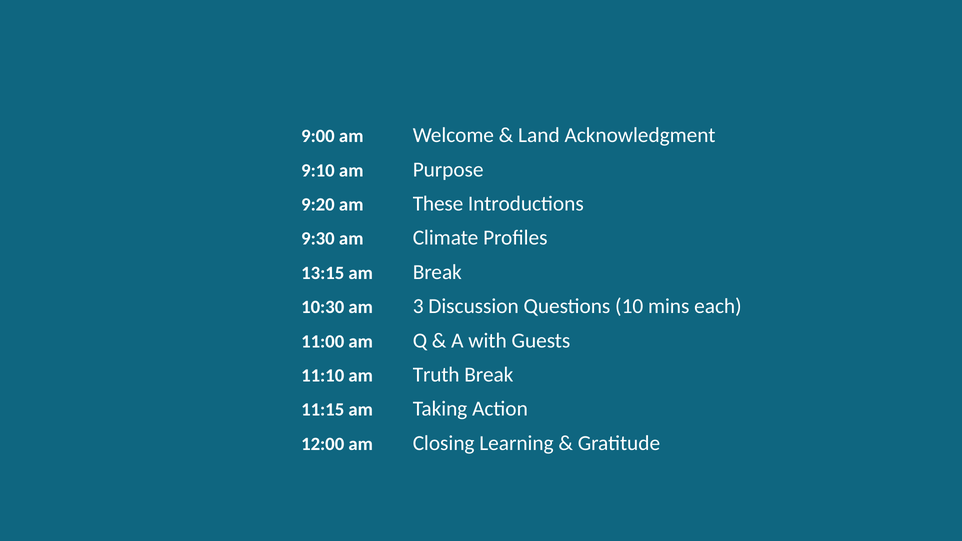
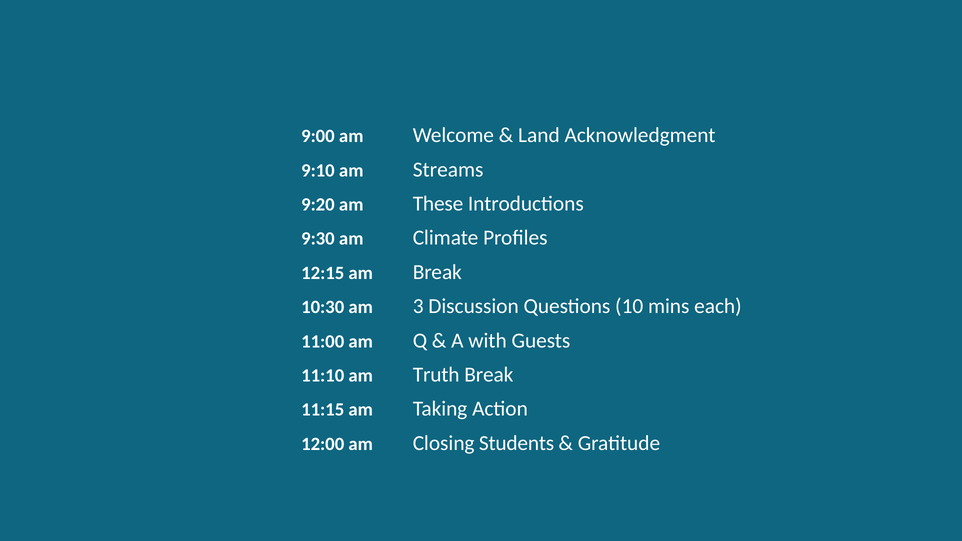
Purpose: Purpose -> Streams (448, 170)
13:15: 13:15 -> 12:15 (323, 273)
Learning: Learning -> Students (517, 443)
